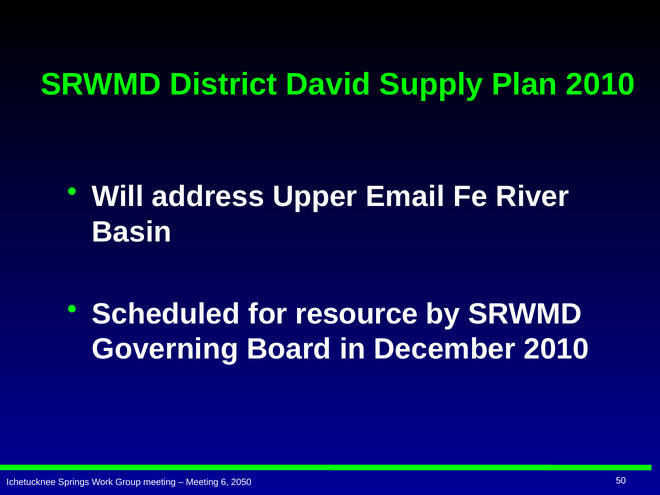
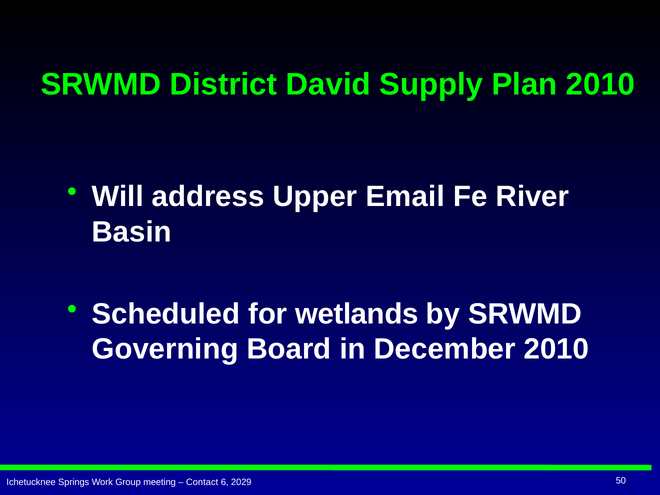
resource: resource -> wetlands (357, 314)
Meeting: Meeting -> Contact (202, 482)
2050: 2050 -> 2029 (241, 482)
